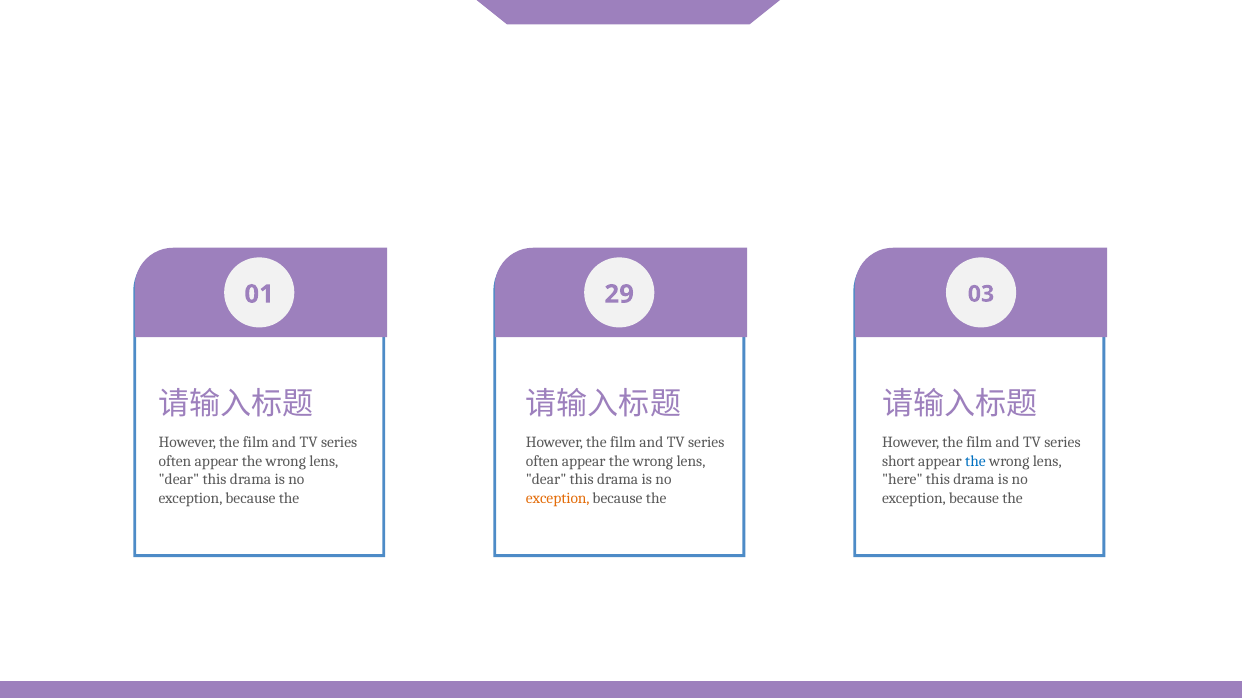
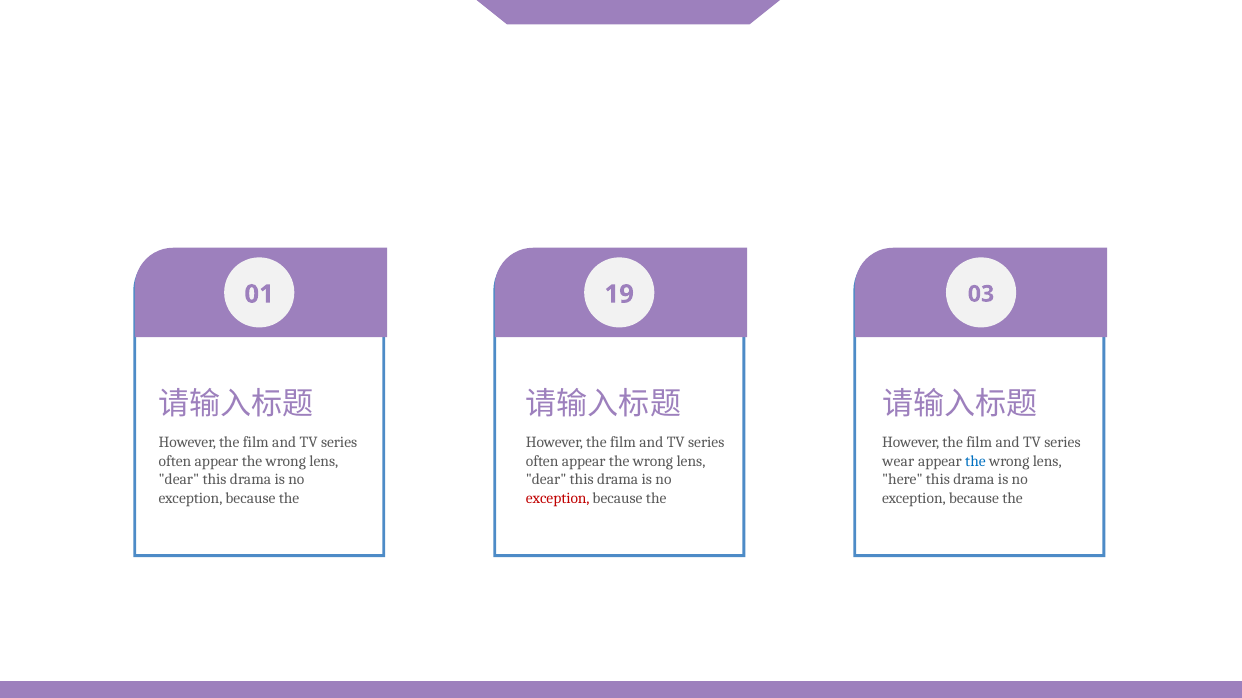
29: 29 -> 19 (619, 294)
short: short -> wear (898, 461)
exception colour: orange -> red (558, 499)
